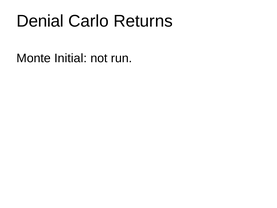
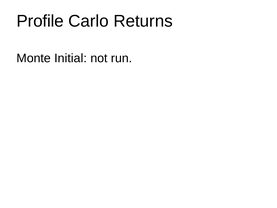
Denial: Denial -> Profile (40, 21)
